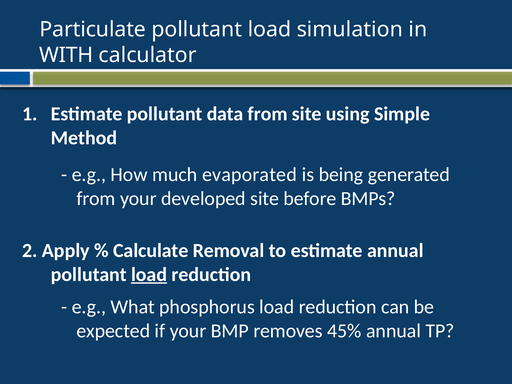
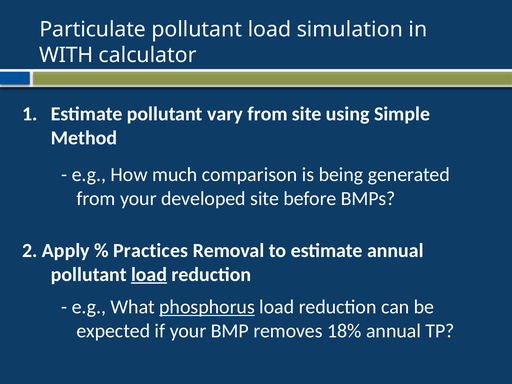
data: data -> vary (225, 114)
evaporated: evaporated -> comparison (250, 175)
Calculate: Calculate -> Practices (151, 251)
phosphorus underline: none -> present (207, 307)
45%: 45% -> 18% (344, 331)
